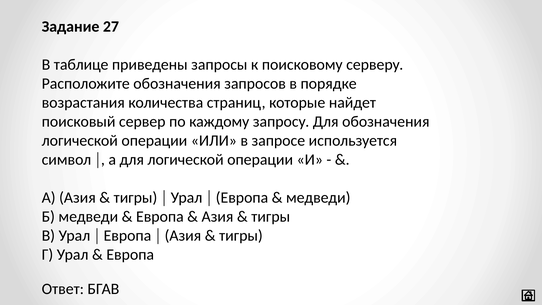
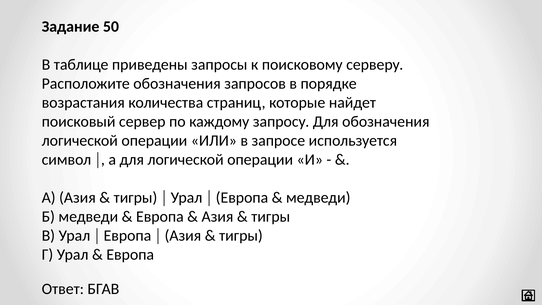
27: 27 -> 50 (111, 27)
